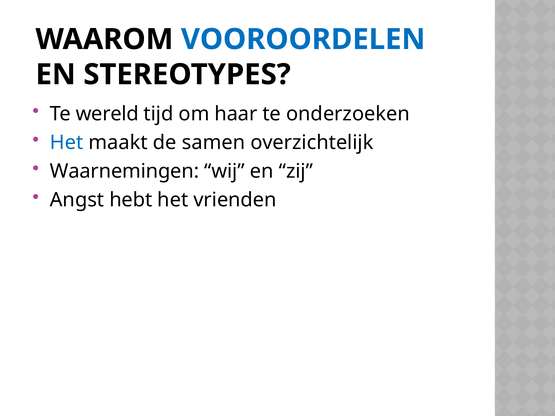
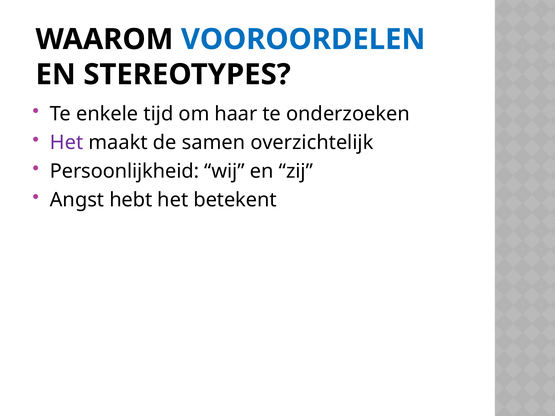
wereld: wereld -> enkele (107, 114)
Het colour: blue -> purple (67, 143)
Waarnemingen: Waarnemingen -> Persoonlijkheid (124, 171)
vrienden: vrienden -> betekent (235, 200)
